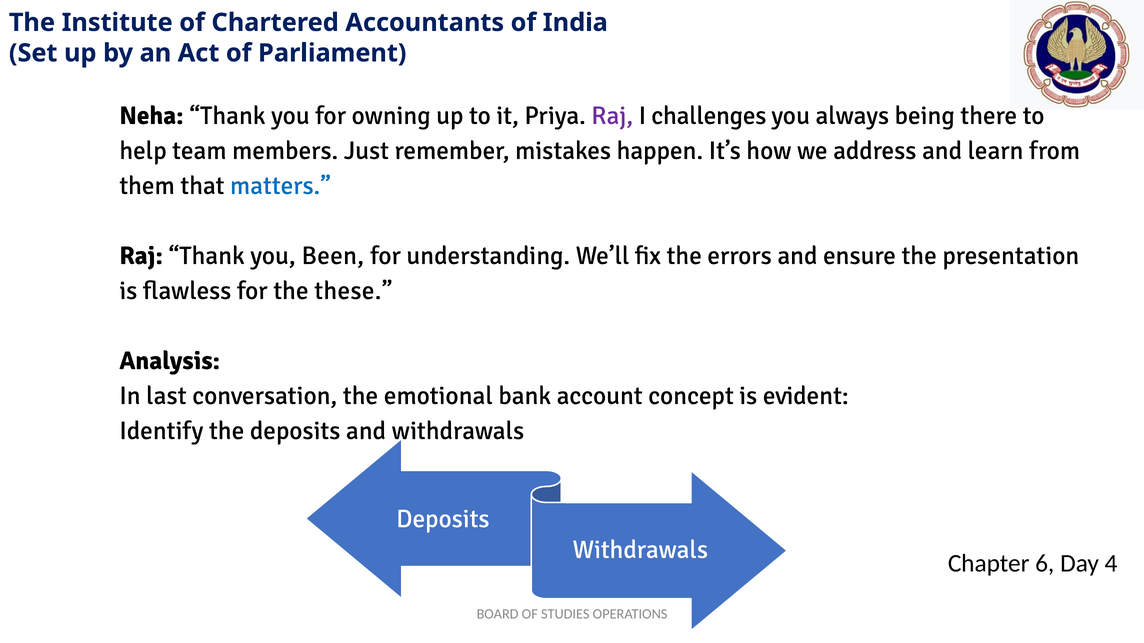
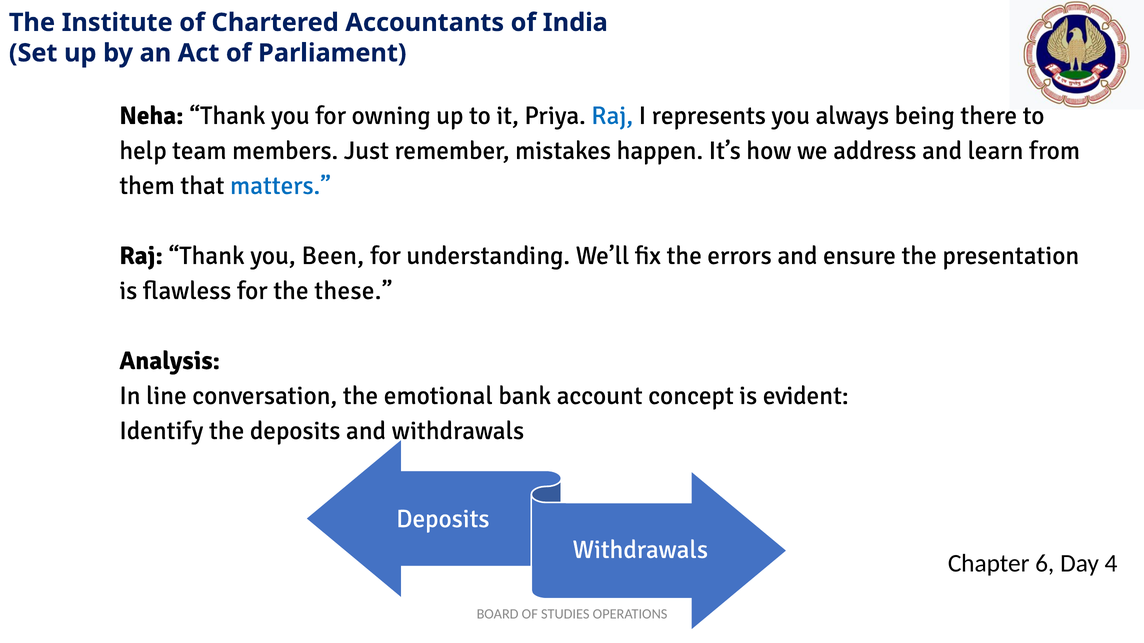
Raj colour: purple -> blue (612, 116)
challenges: challenges -> represents (709, 116)
last: last -> line (166, 396)
